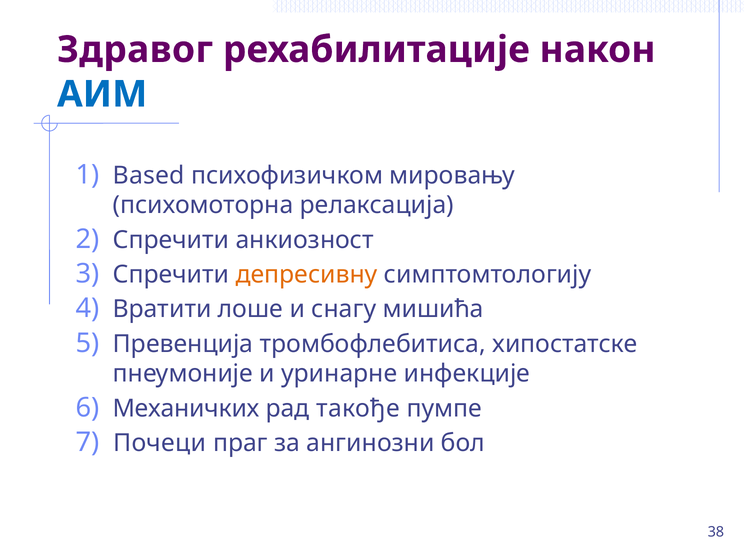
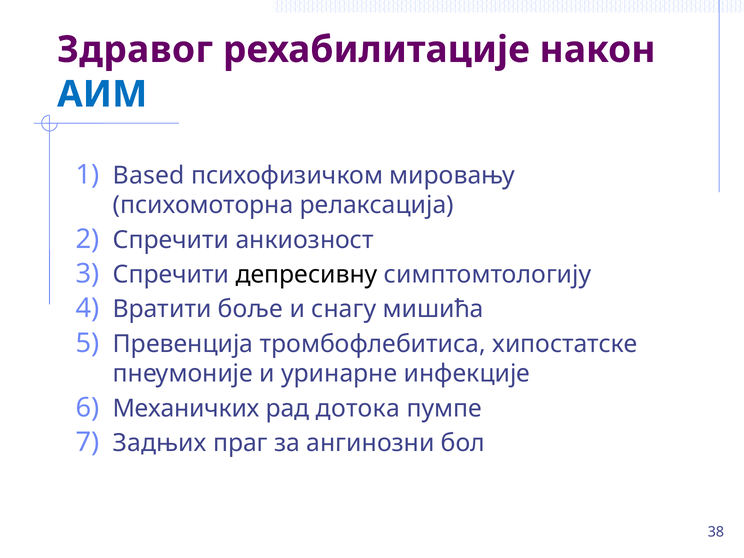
депресивну colour: orange -> black (307, 275)
лоше: лоше -> боље (250, 309)
такође: такође -> дотока (358, 408)
Почеци: Почеци -> Задњих (160, 443)
